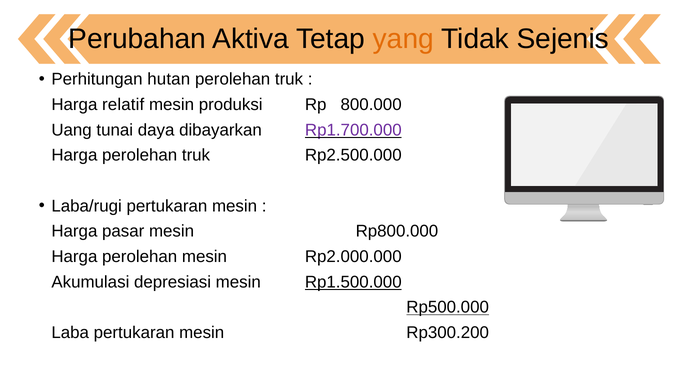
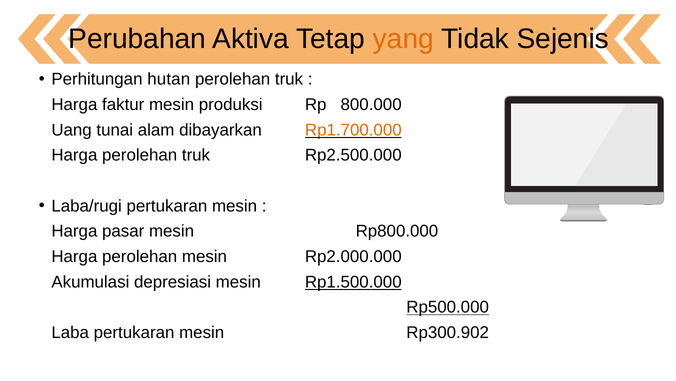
relatif: relatif -> faktur (123, 104)
daya: daya -> alam (156, 130)
Rp1.700.000 colour: purple -> orange (353, 130)
Rp300.200: Rp300.200 -> Rp300.902 (448, 332)
